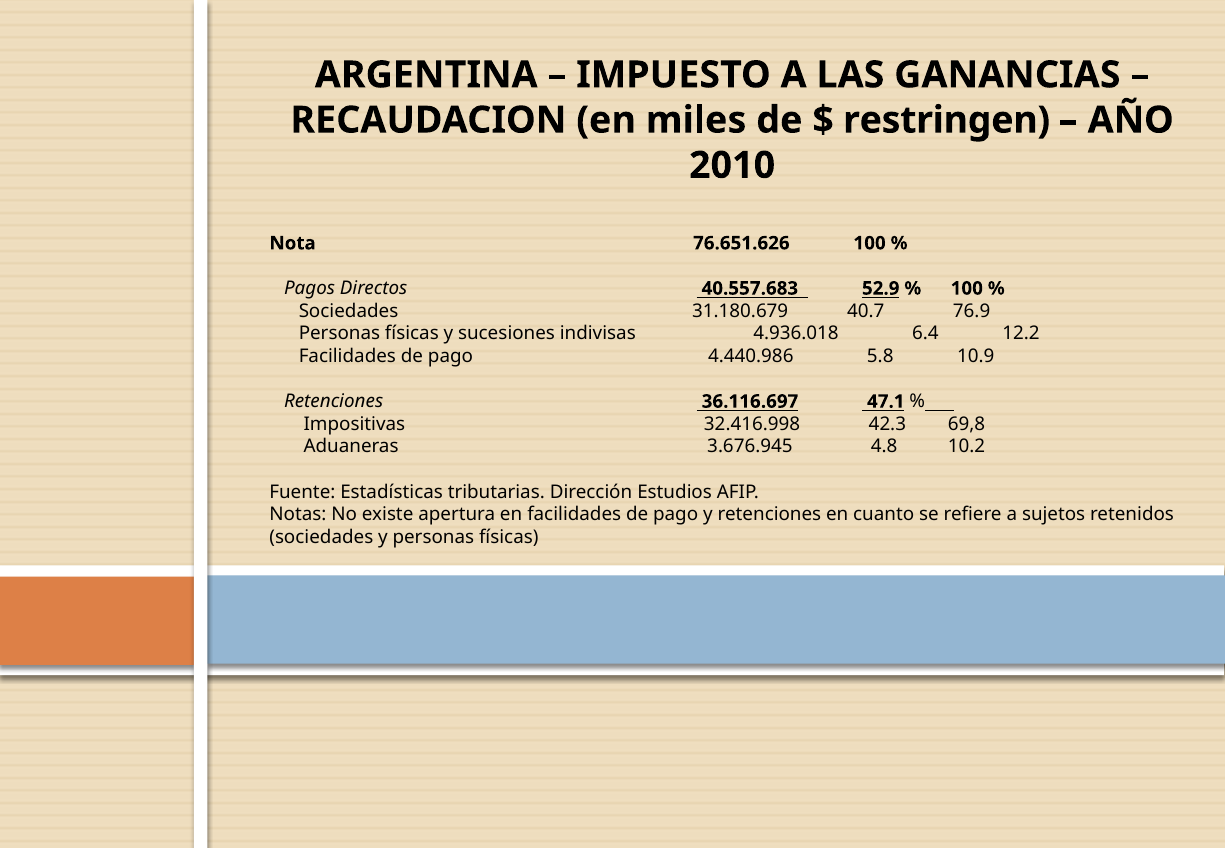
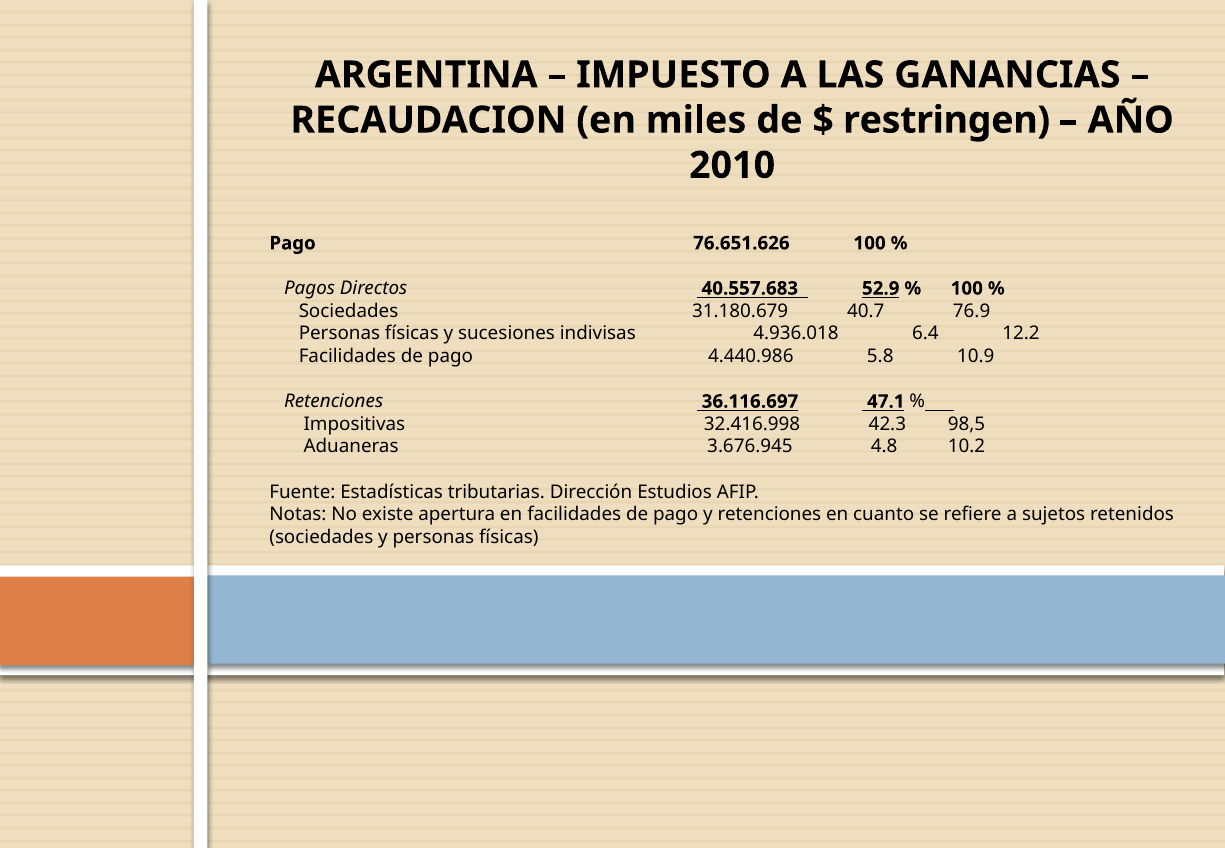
Nota: Nota -> Pago (293, 243)
69,8: 69,8 -> 98,5 (967, 424)
